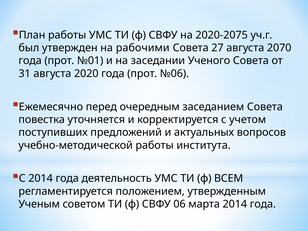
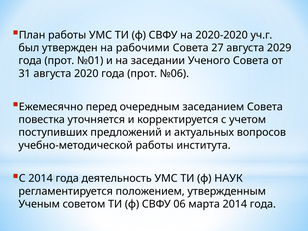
2020-2075: 2020-2075 -> 2020-2020 (222, 35)
2070: 2070 -> 2029 (279, 48)
ВСЕМ: ВСЕМ -> НАУК (229, 178)
